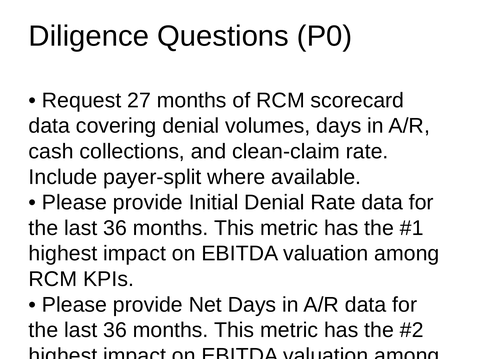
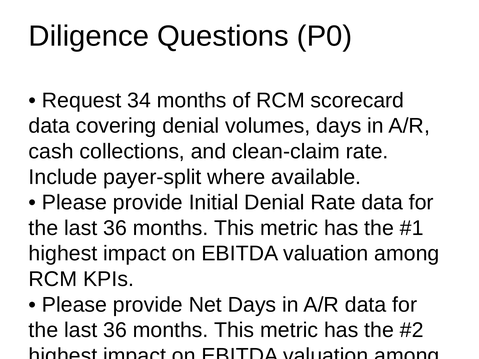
27: 27 -> 34 (139, 100)
